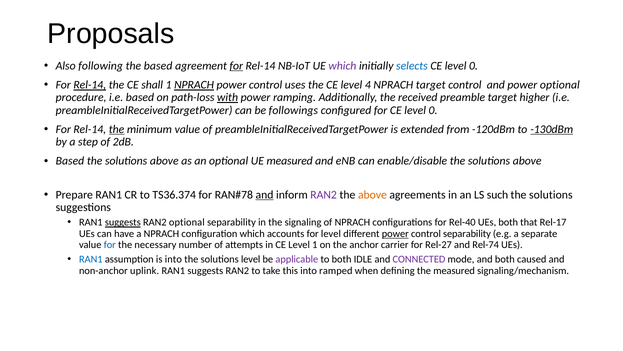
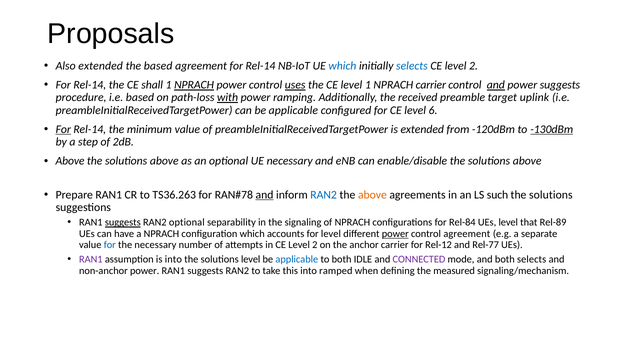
Also following: following -> extended (101, 66)
for underline: present -> none (236, 66)
which colour: purple -> blue (342, 66)
0: 0 -> 2 (473, 66)
Rel-14 underline: present -> none (90, 85)
uses underline: none -> present (295, 85)
level 4: 4 -> 1 (368, 85)
NPRACH target: target -> carrier (431, 85)
and underline: none -> present (496, 85)
power optional: optional -> suggests (560, 85)
higher: higher -> uplink (534, 97)
can be followings: followings -> applicable (293, 110)
for CE level 0: 0 -> 6 (433, 110)
For underline: none -> present (63, 129)
the underline: present -> none (117, 129)
Based: Based -> Above (70, 161)
UE measured: measured -> necessary (290, 161)
TS36.374: TS36.374 -> TS36.263 (174, 194)
RAN2 colour: purple -> blue (324, 194)
Rel-40: Rel-40 -> Rel-84 (462, 222)
UEs both: both -> level (508, 222)
Rel-17: Rel-17 -> Rel-89 (553, 222)
control separability: separability -> agreement (467, 233)
in CE Level 1: 1 -> 2 (315, 245)
Rel-27: Rel-27 -> Rel-12 (439, 245)
Rel-74: Rel-74 -> Rel-77 (486, 245)
RAN1 colour: blue -> purple (91, 259)
applicable colour: purple -> blue (297, 259)
both caused: caused -> selects (532, 259)
non-anchor uplink: uplink -> power (145, 270)
